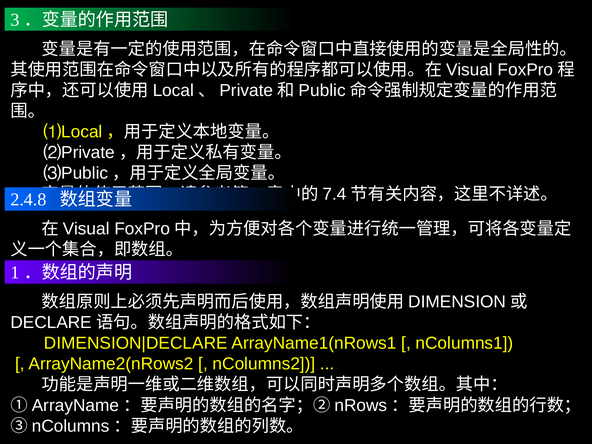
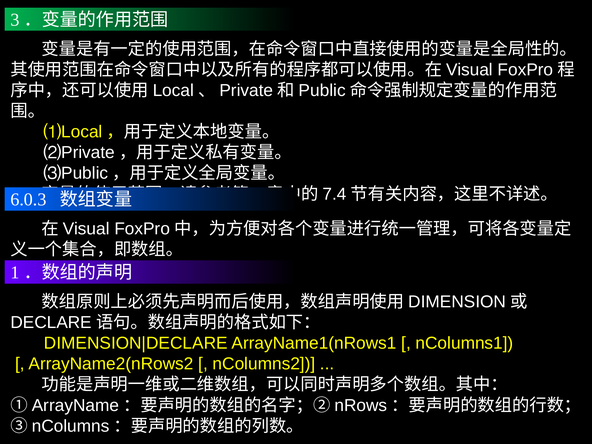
2.4.8: 2.4.8 -> 6.0.3 (28, 200)
